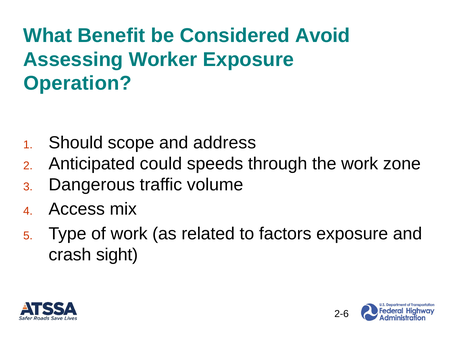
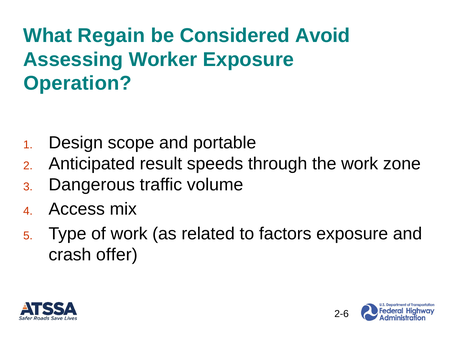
Benefit: Benefit -> Regain (111, 36)
Should: Should -> Design (76, 143)
address: address -> portable (225, 143)
could: could -> result (161, 164)
sight: sight -> offer (117, 255)
